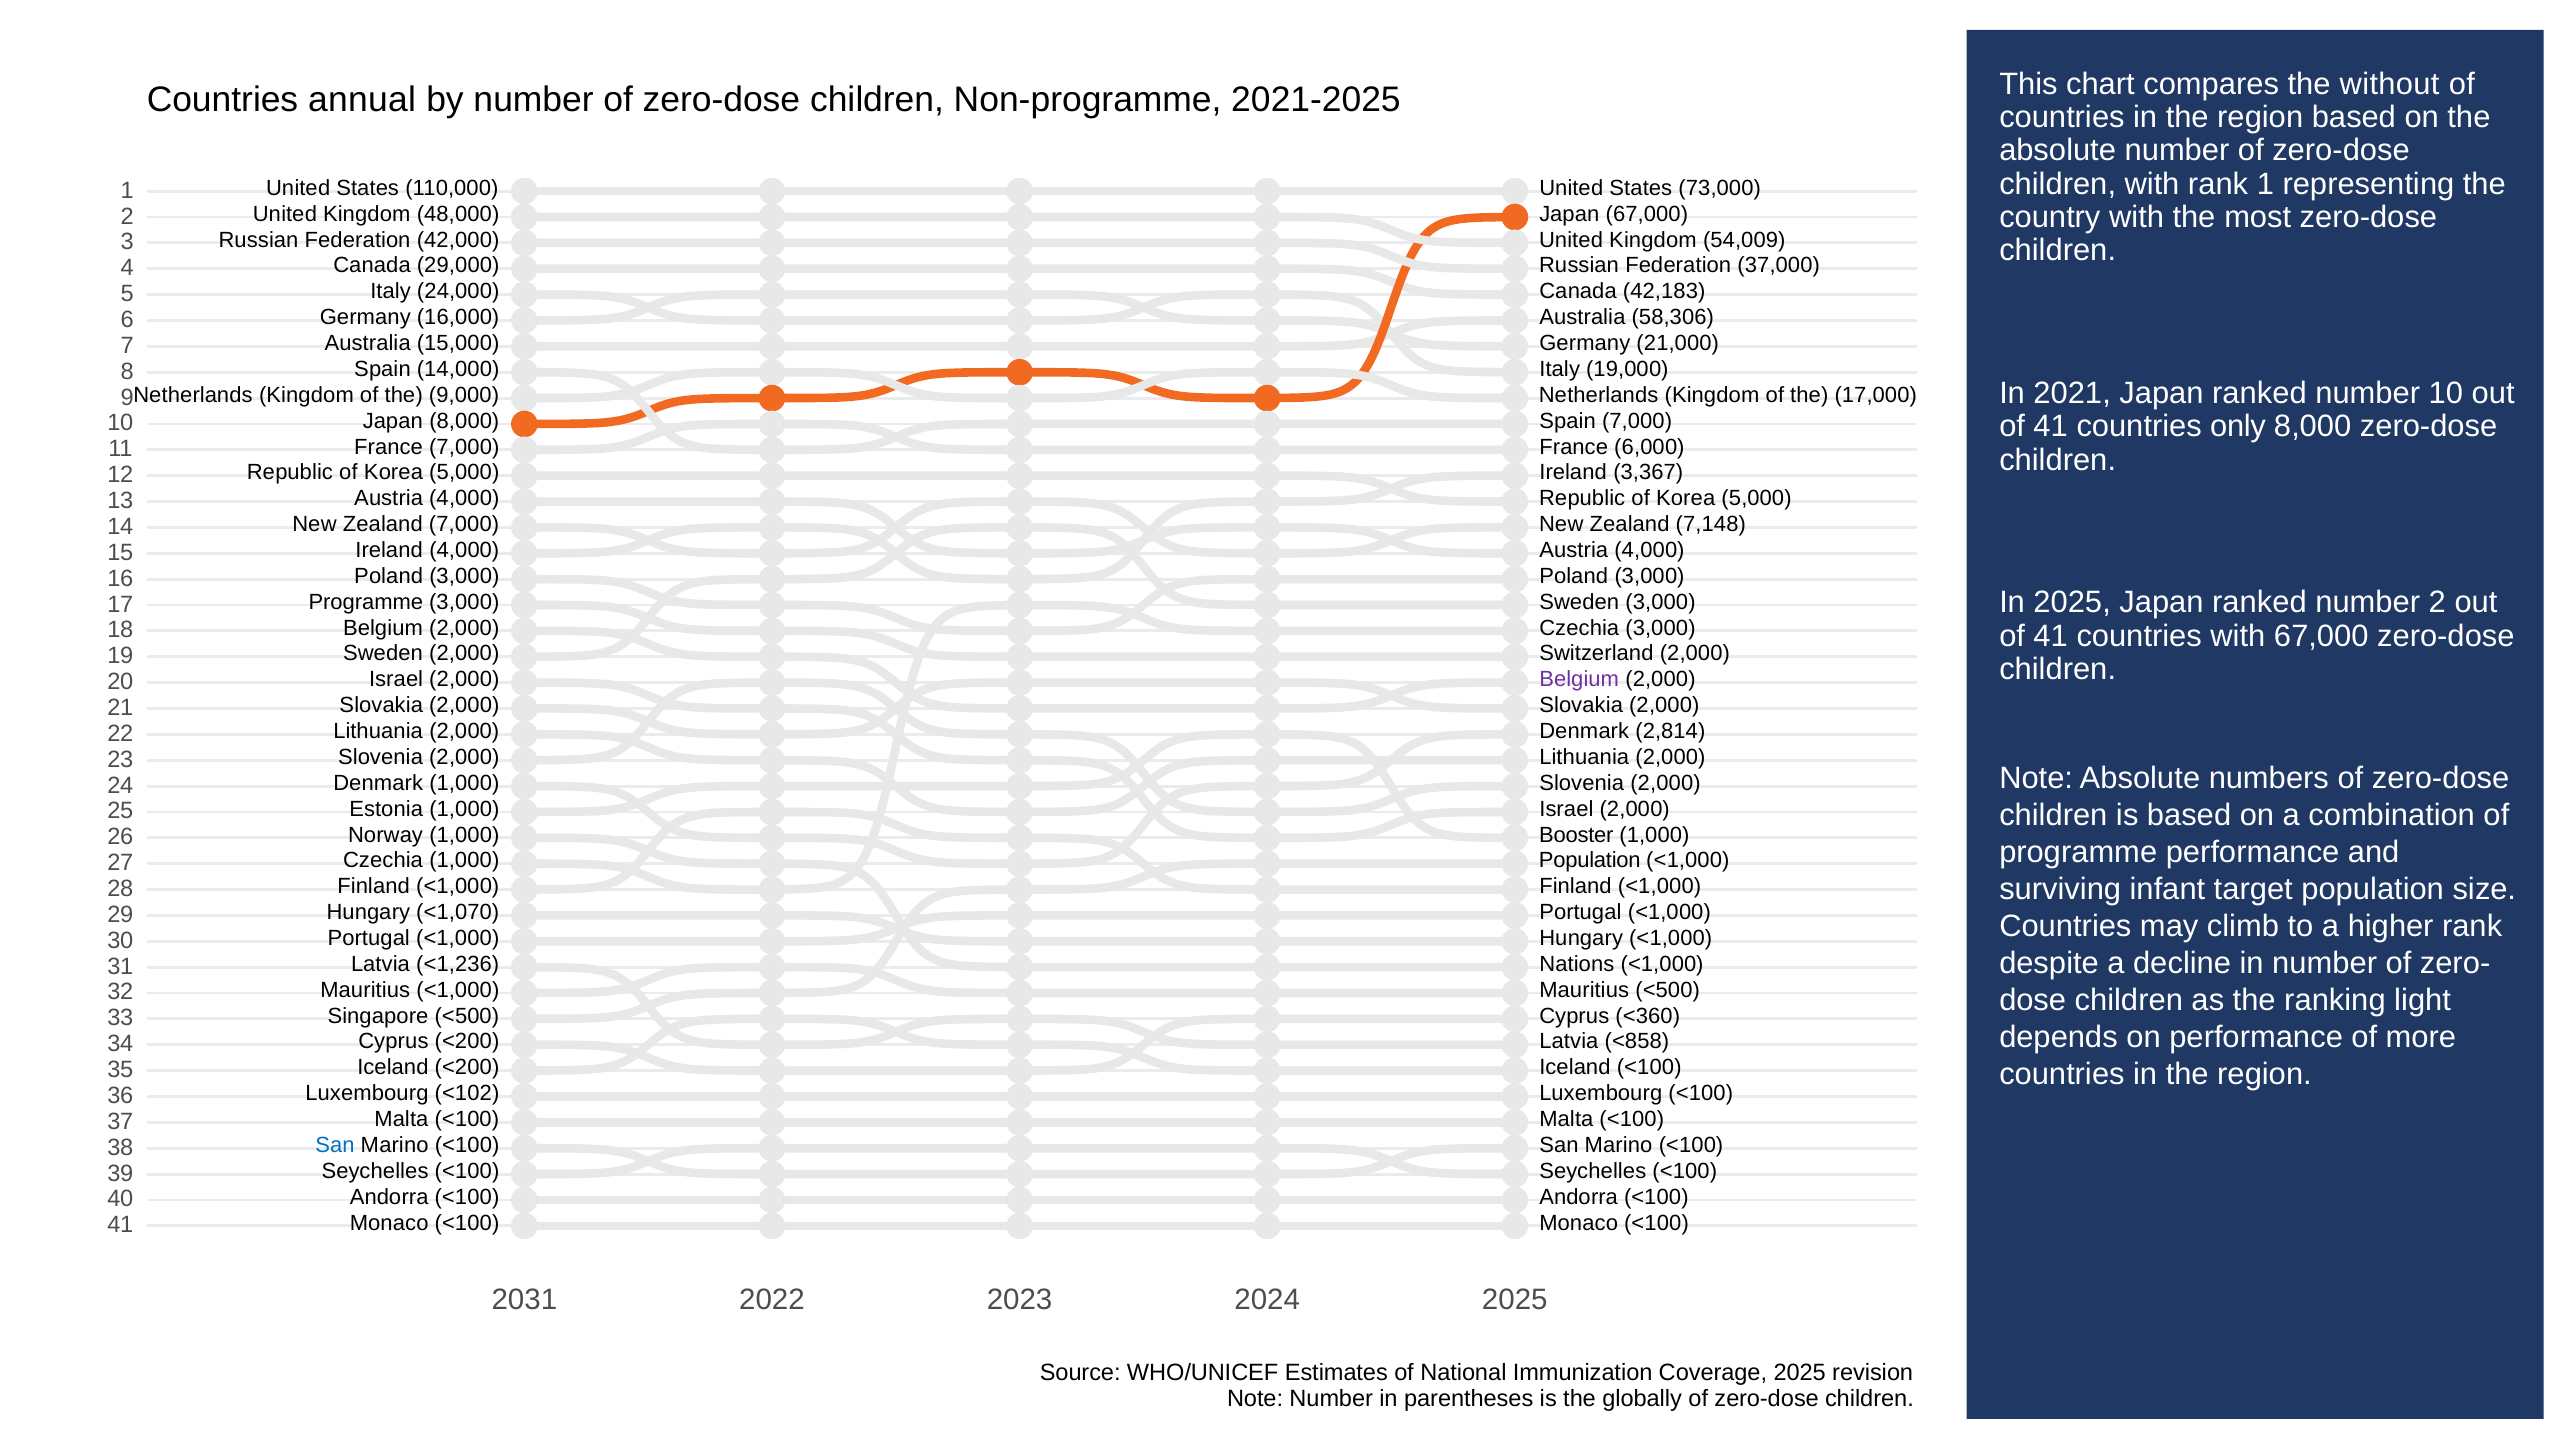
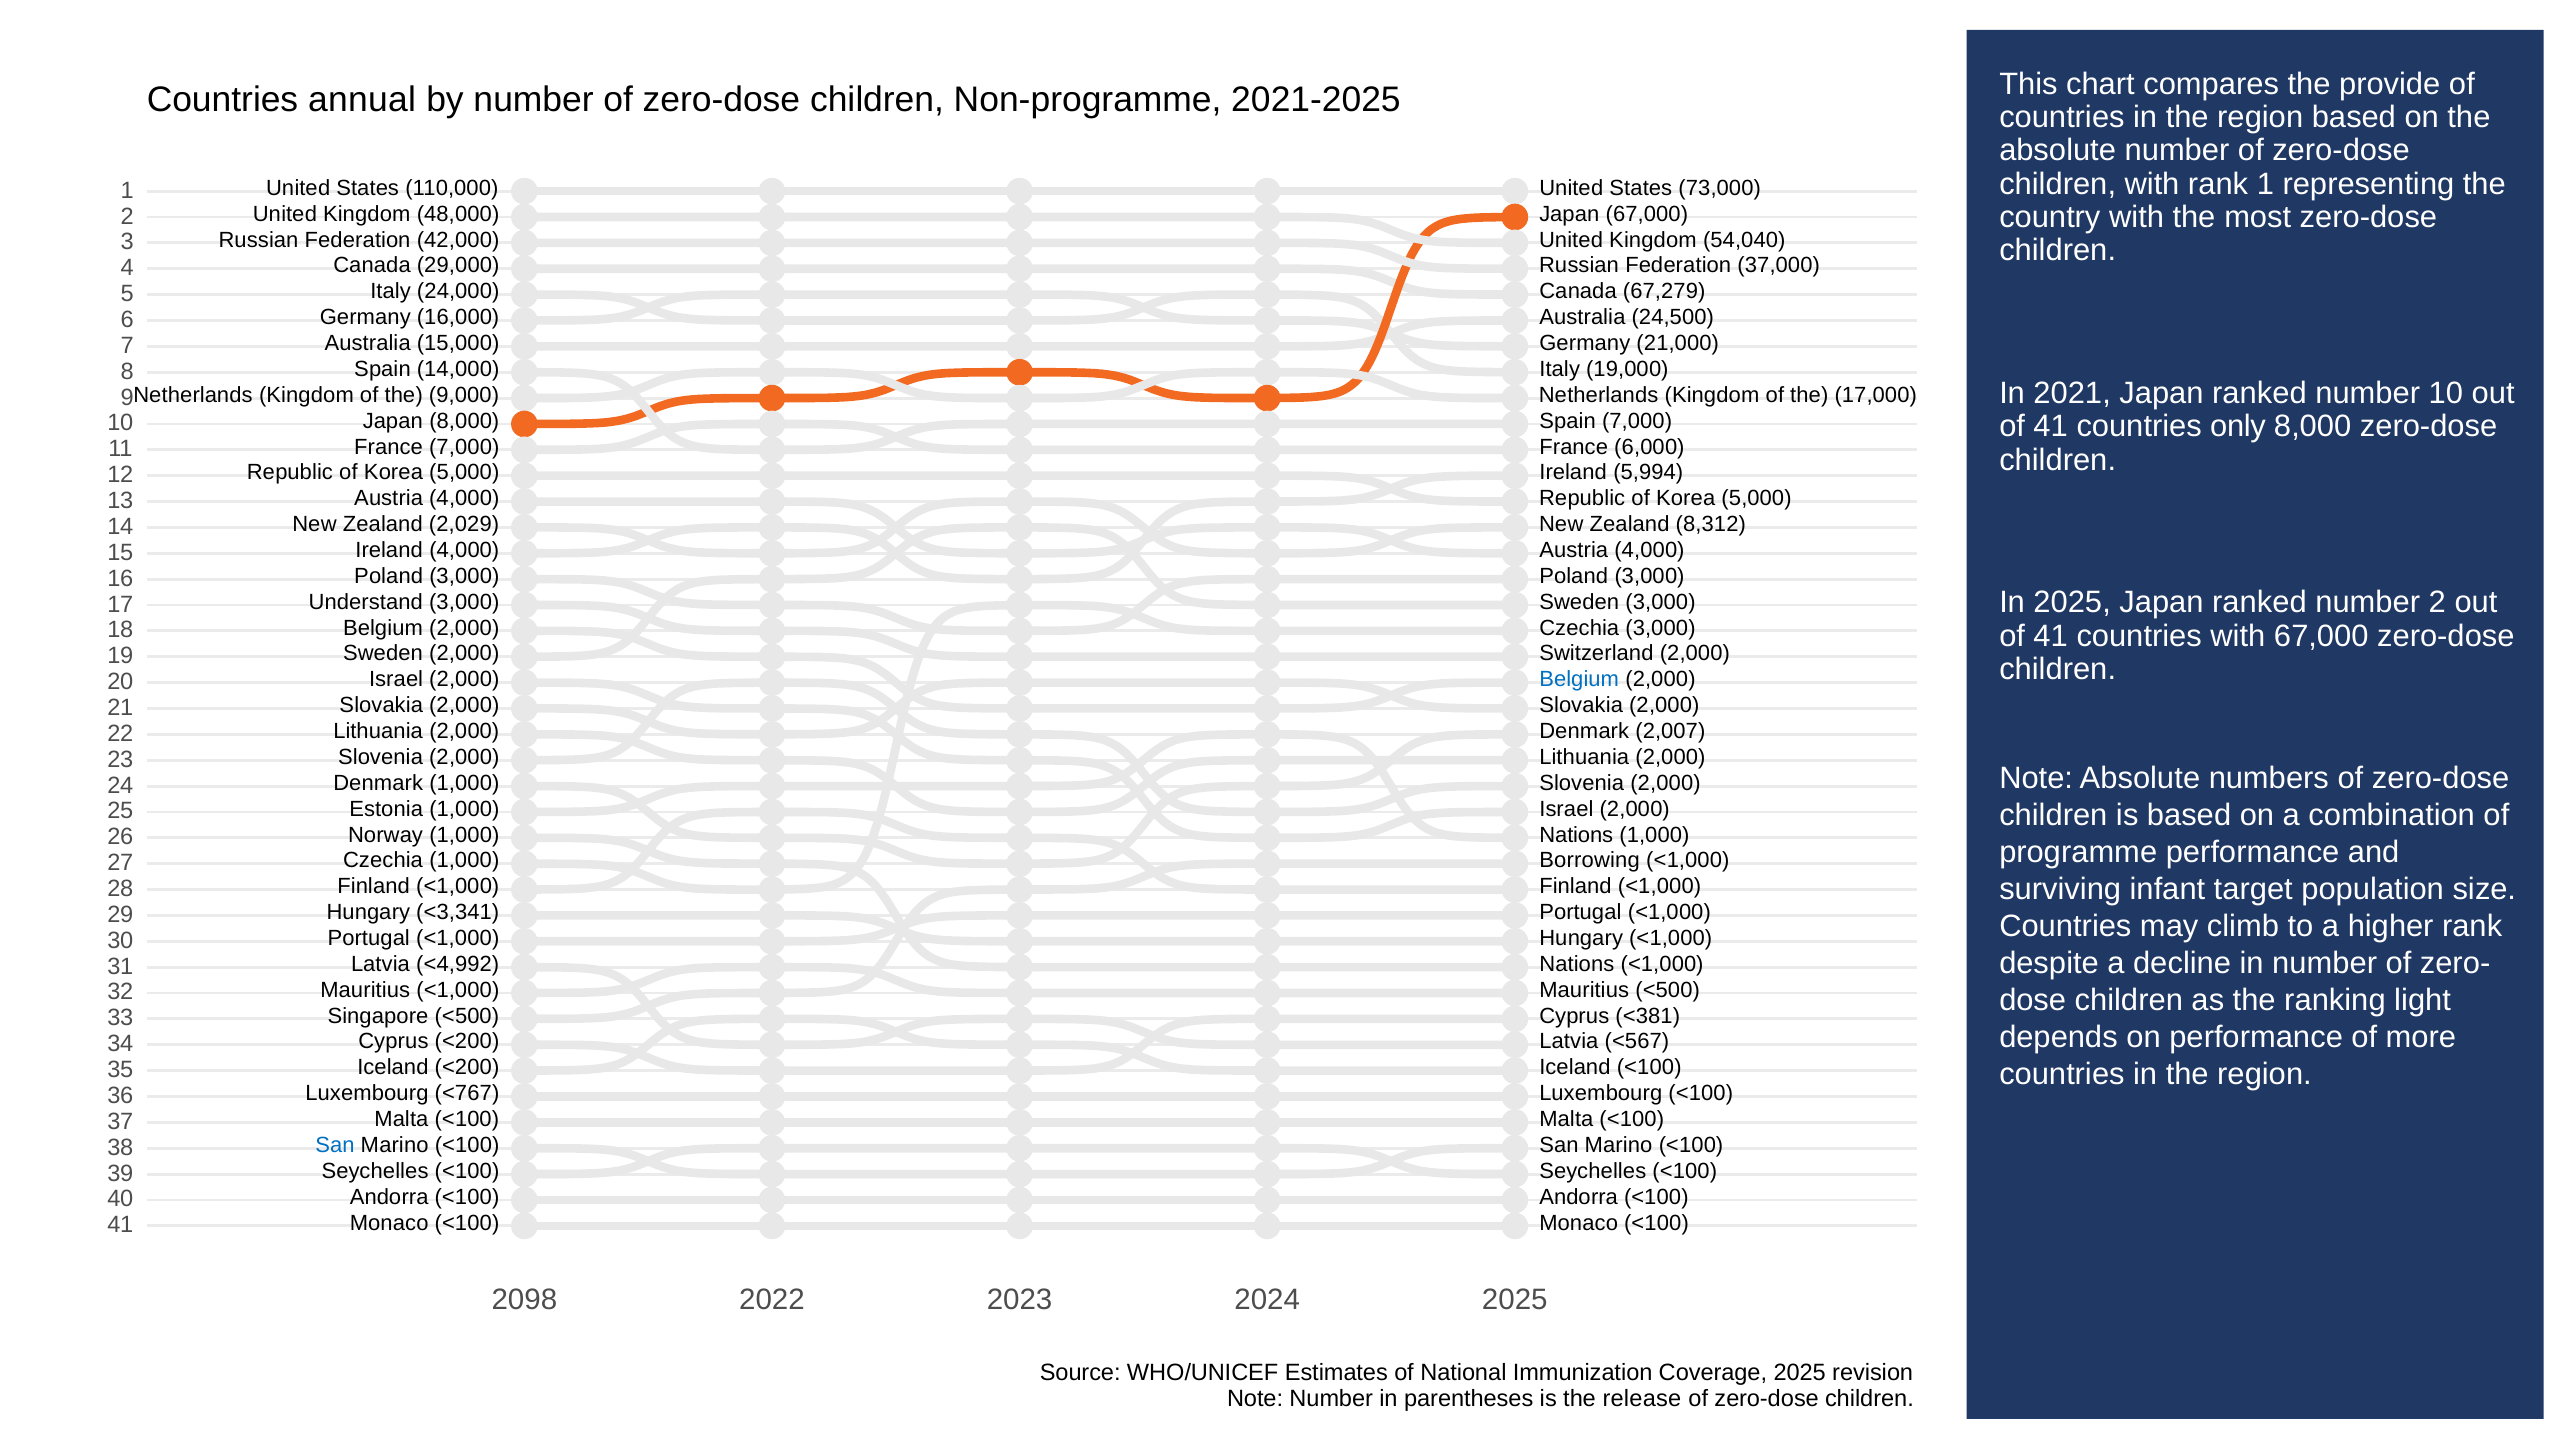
without: without -> provide (2390, 84)
54,009: 54,009 -> 54,040 (1744, 240)
42,183: 42,183 -> 67,279 (1664, 292)
58,306: 58,306 -> 24,500 (1673, 317)
3,367: 3,367 -> 5,994 (1648, 473)
Zealand 7,000: 7,000 -> 2,029 (464, 524)
7,148: 7,148 -> 8,312 (1711, 524)
Programme: Programme -> Understand (366, 602)
Belgium colour: purple -> blue (1579, 680)
2,814: 2,814 -> 2,007 (1670, 731)
Booster: Booster -> Nations (1576, 835)
Population: Population -> Borrowing (1590, 861)
<1,070: <1,070 -> <3,341 (458, 912)
<1,236: <1,236 -> <4,992 (458, 964)
<360: <360 -> <381 (1648, 1016)
<858: <858 -> <567 (1637, 1042)
<102: <102 -> <767 (467, 1094)
2031: 2031 -> 2098 (524, 1300)
globally: globally -> release (1642, 1398)
